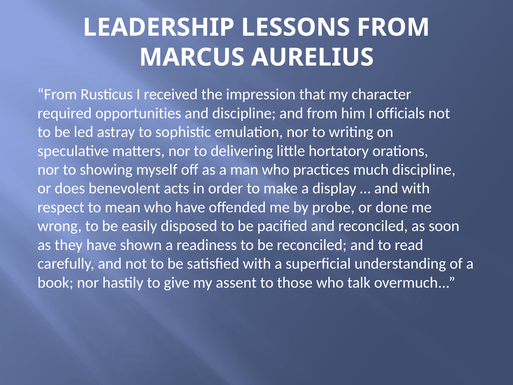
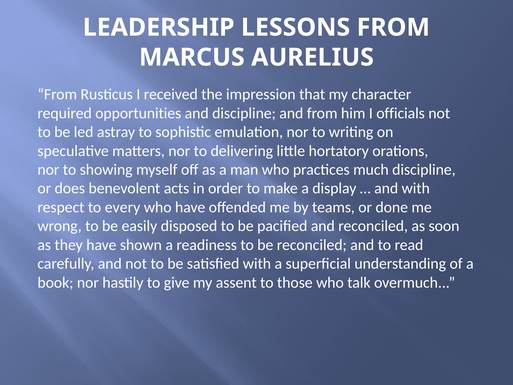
mean: mean -> every (123, 207)
probe: probe -> teams (333, 207)
